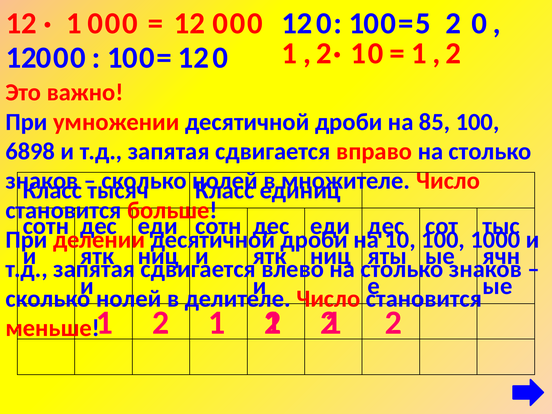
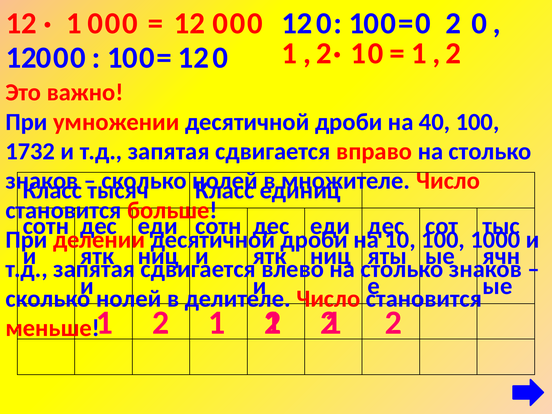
5: 5 -> 0 (423, 23)
85: 85 -> 40 (435, 122)
6898: 6898 -> 1732 (30, 151)
